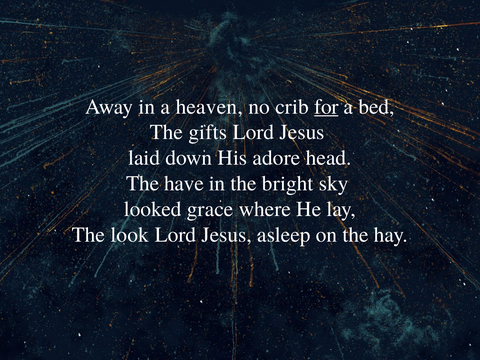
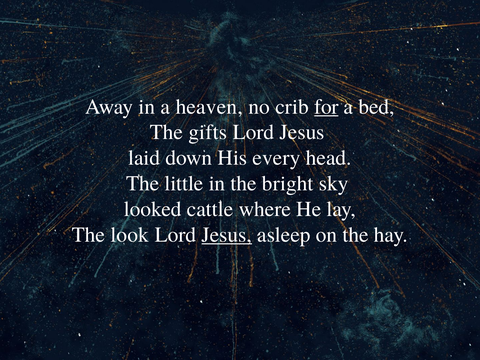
adore: adore -> every (277, 158)
have: have -> little (184, 183)
grace: grace -> cattle (210, 209)
Jesus underline: none -> present (227, 235)
